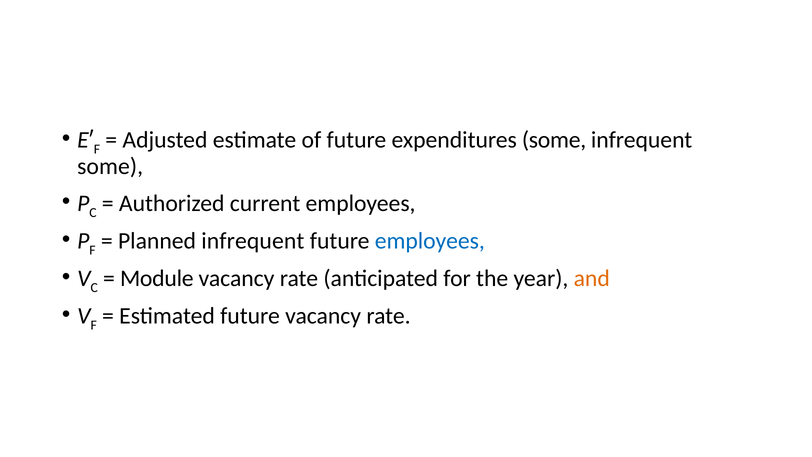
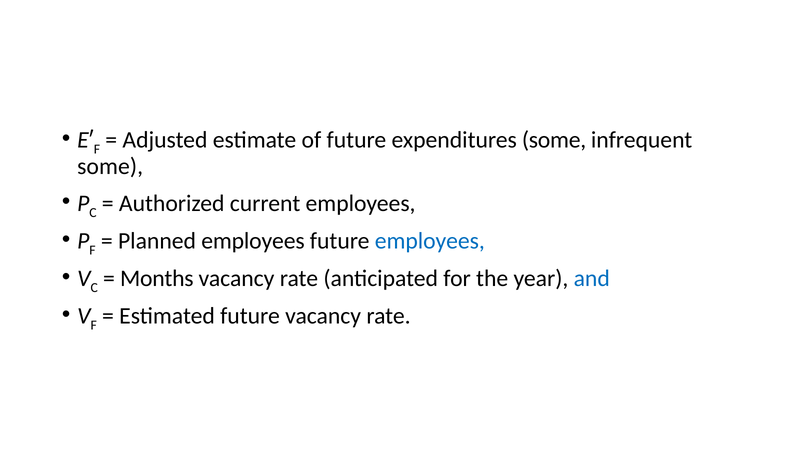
Planned infrequent: infrequent -> employees (253, 241)
Module: Module -> Months (157, 278)
and colour: orange -> blue (592, 278)
